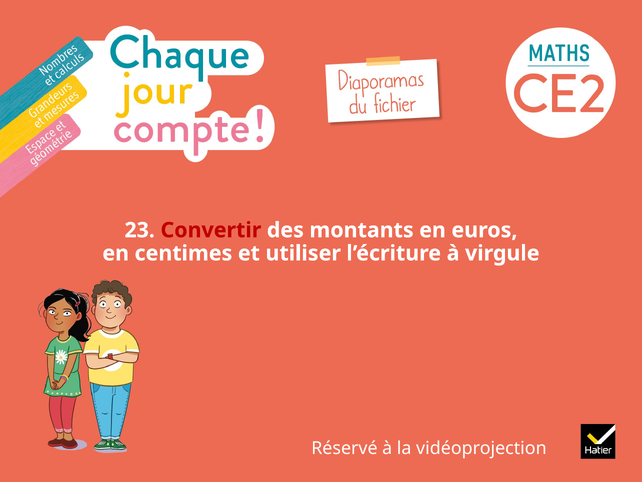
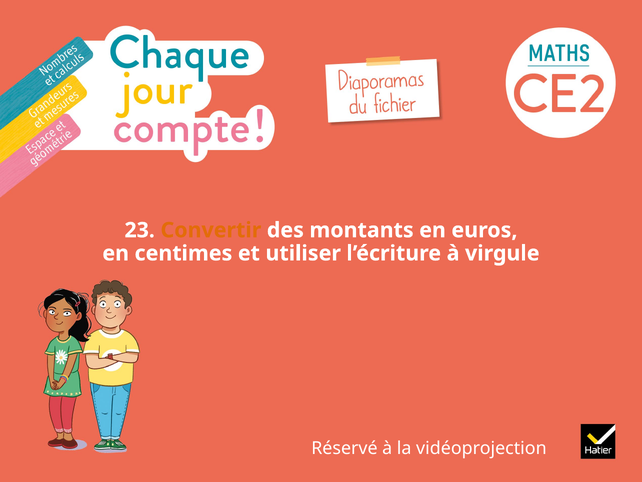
Convertir colour: red -> orange (211, 230)
